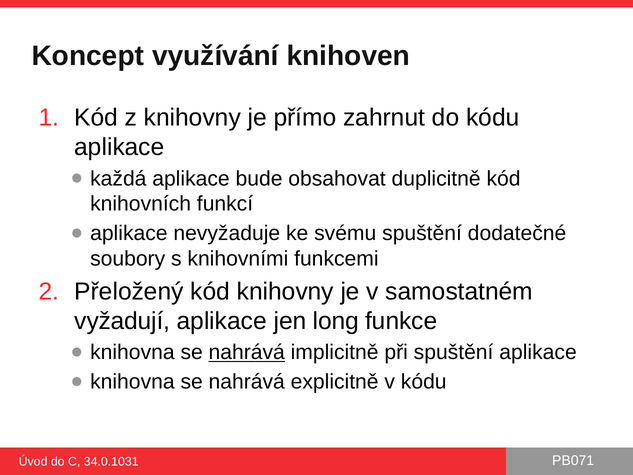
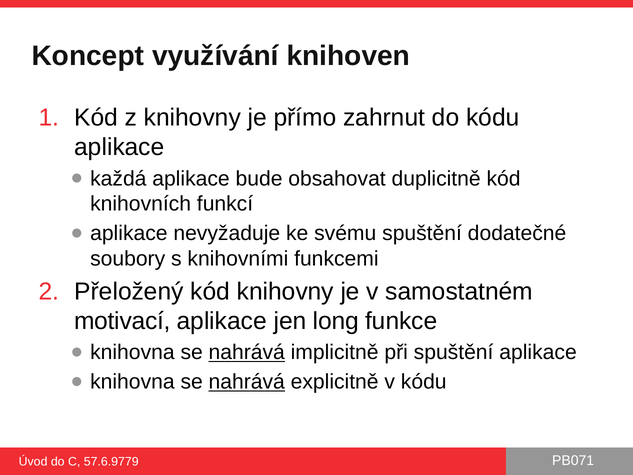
vyžadují: vyžadují -> motivací (122, 321)
nahrává underline: none -> present (247, 382)
34.0.1031: 34.0.1031 -> 57.6.9779 (111, 461)
